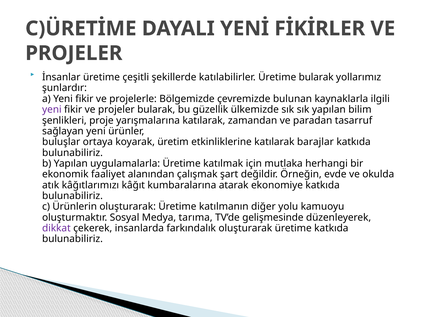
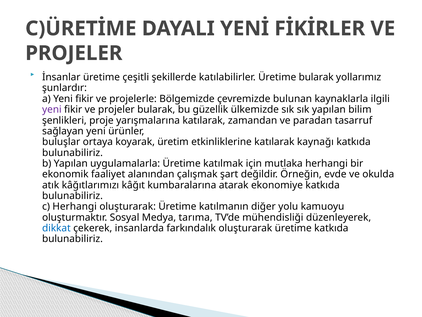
barajlar: barajlar -> kaynağı (315, 142)
c Ürünlerin: Ürünlerin -> Herhangi (75, 206)
gelişmesinde: gelişmesinde -> mühendisliği (273, 217)
dikkat colour: purple -> blue (56, 228)
